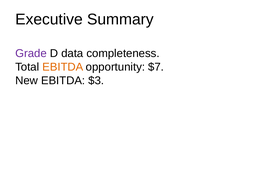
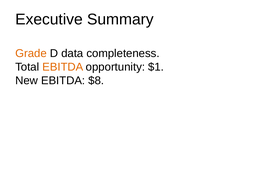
Grade colour: purple -> orange (31, 53)
$7: $7 -> $1 (156, 67)
$3: $3 -> $8 (96, 81)
